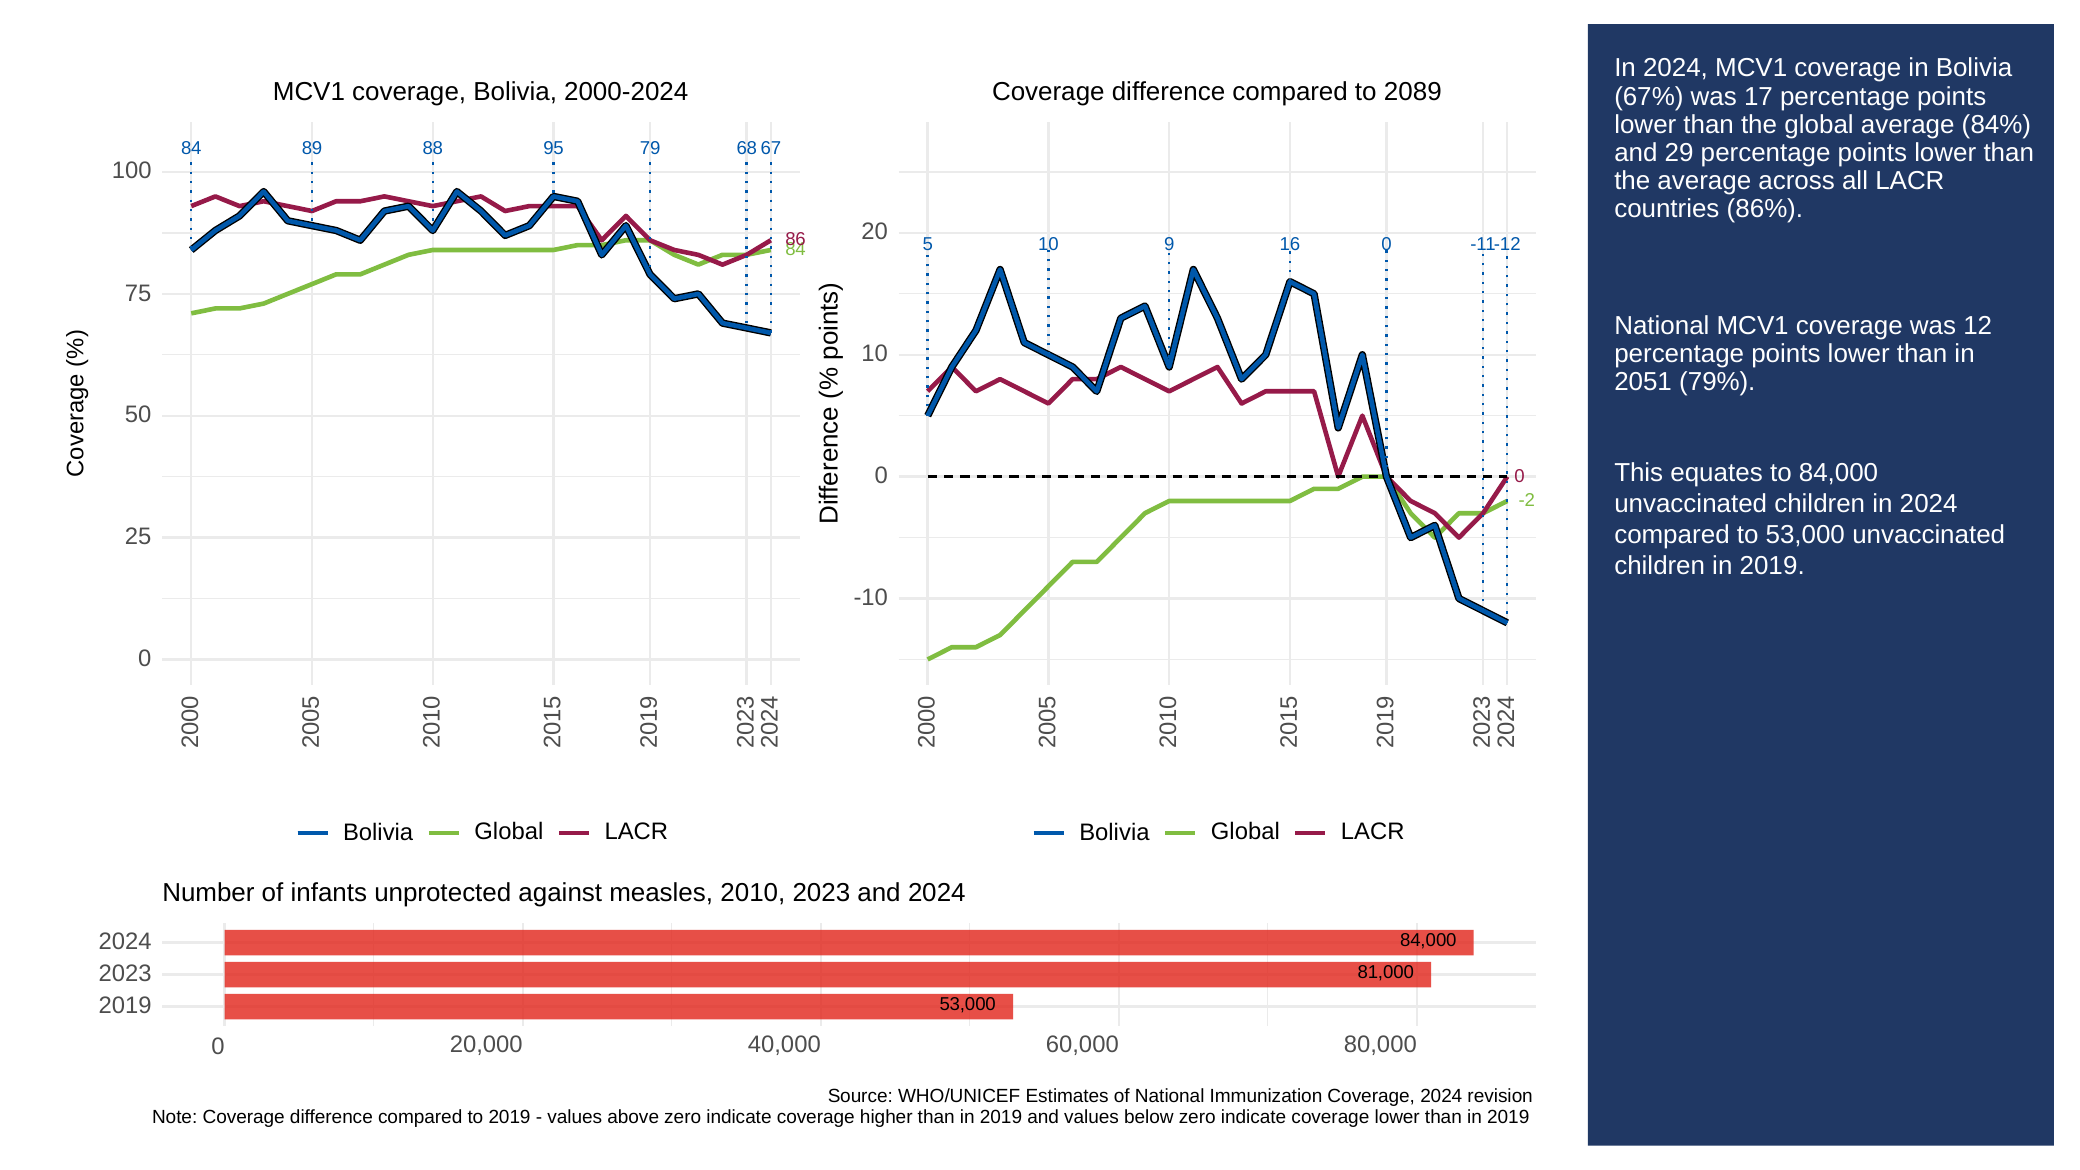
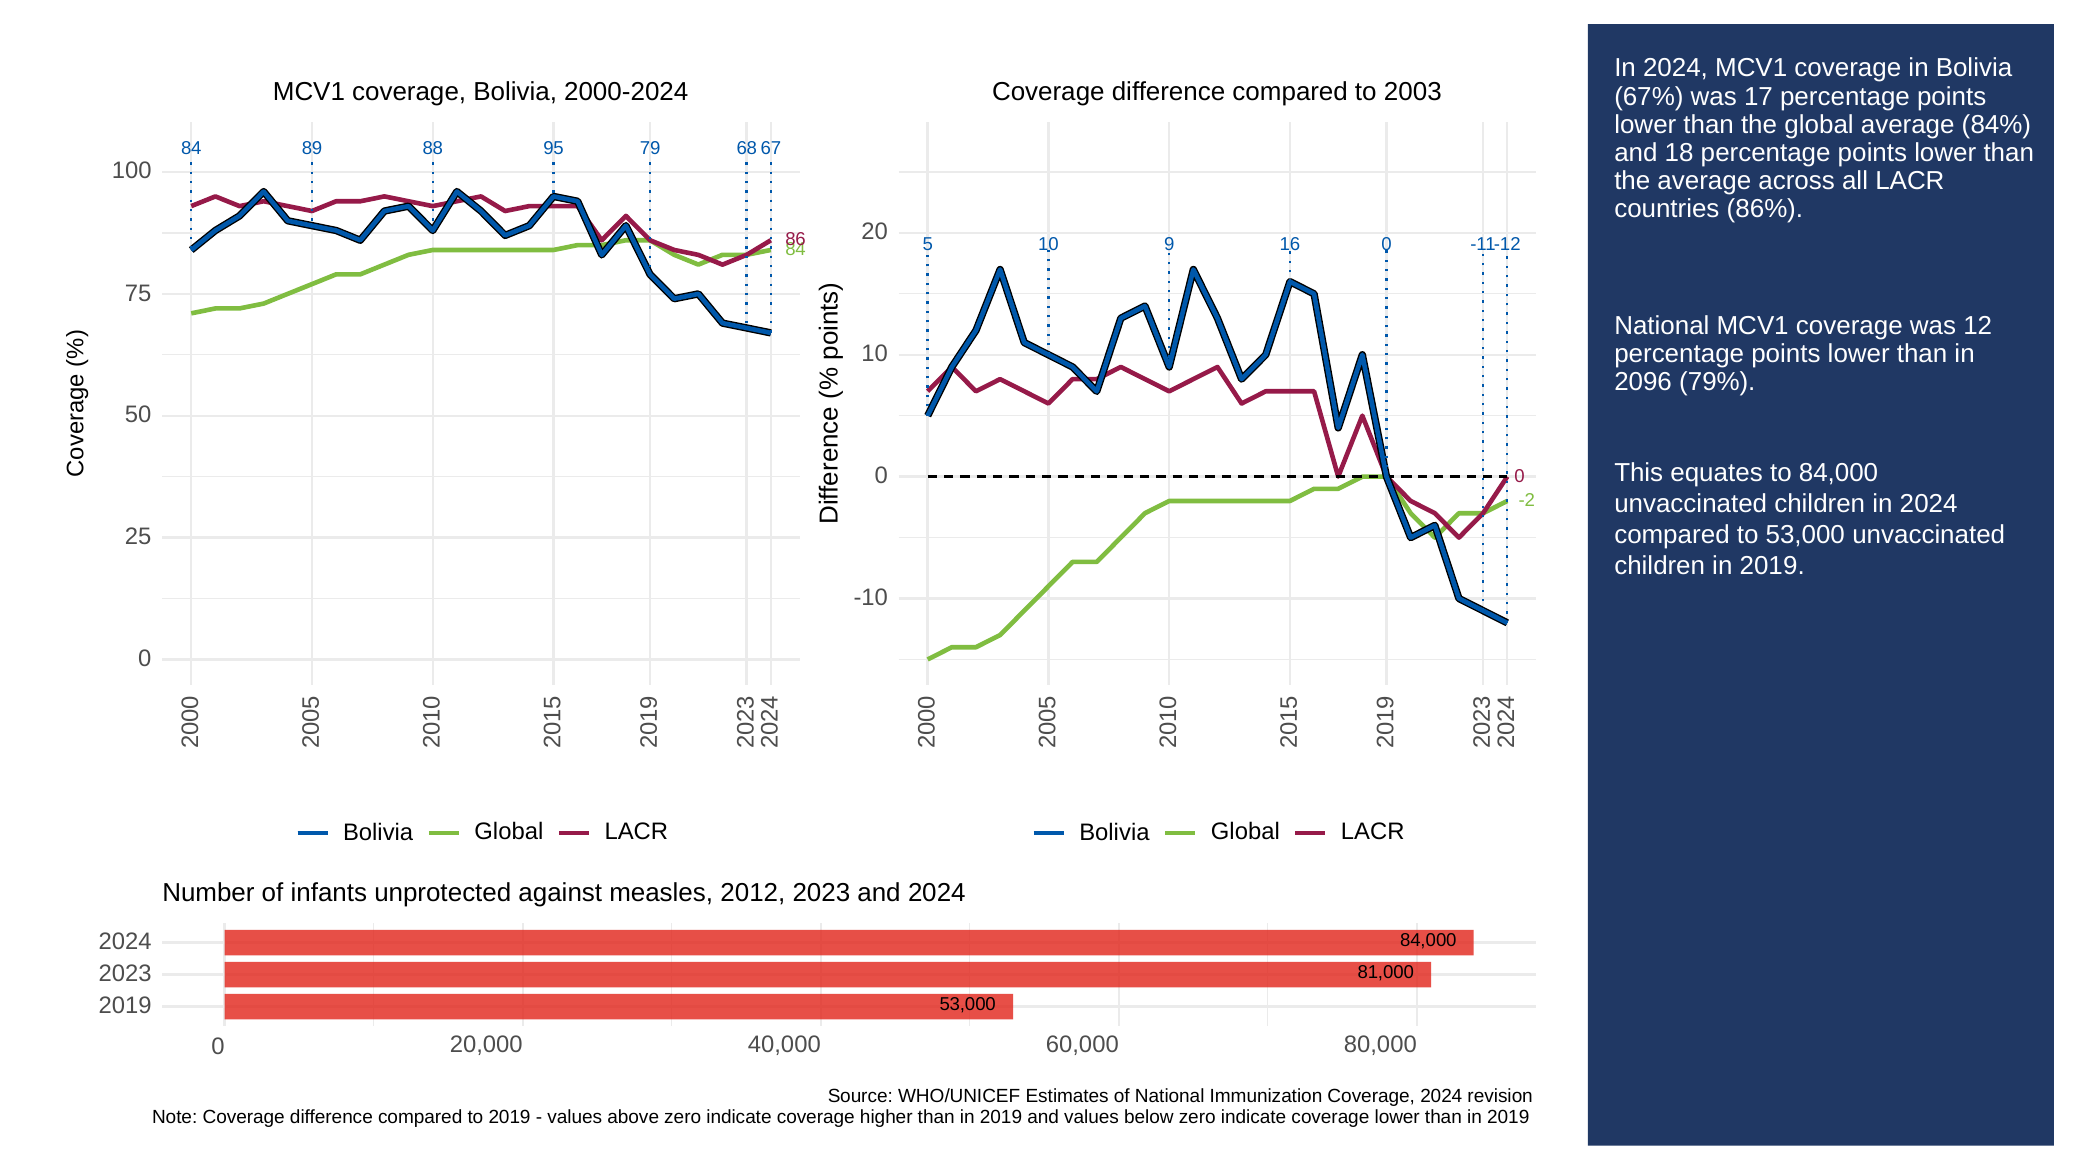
2089: 2089 -> 2003 (1413, 92)
29: 29 -> 18 (1679, 153)
2051: 2051 -> 2096 (1643, 382)
2010: 2010 -> 2012 (753, 893)
